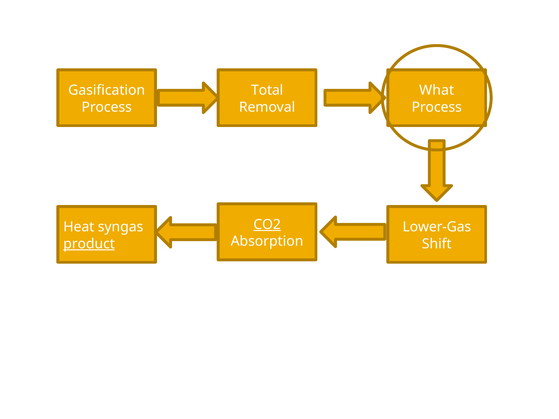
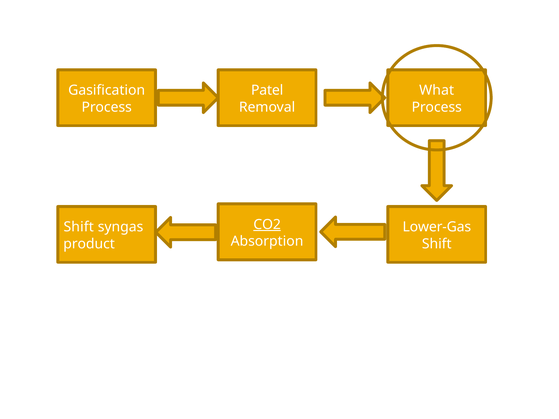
Total: Total -> Patel (267, 90)
Heat: Heat -> Shift (79, 227)
product underline: present -> none (89, 244)
